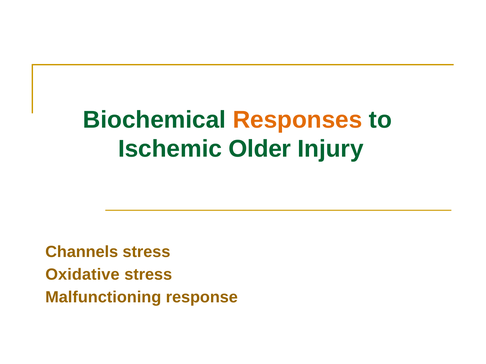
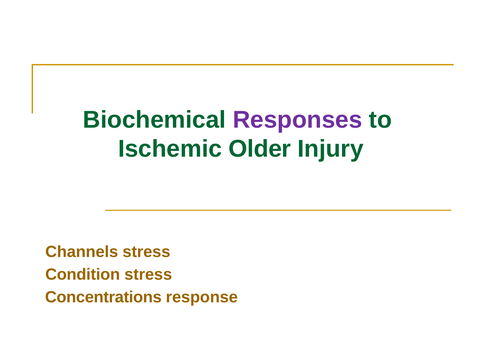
Responses colour: orange -> purple (297, 120)
Oxidative: Oxidative -> Condition (83, 275)
Malfunctioning: Malfunctioning -> Concentrations (103, 298)
